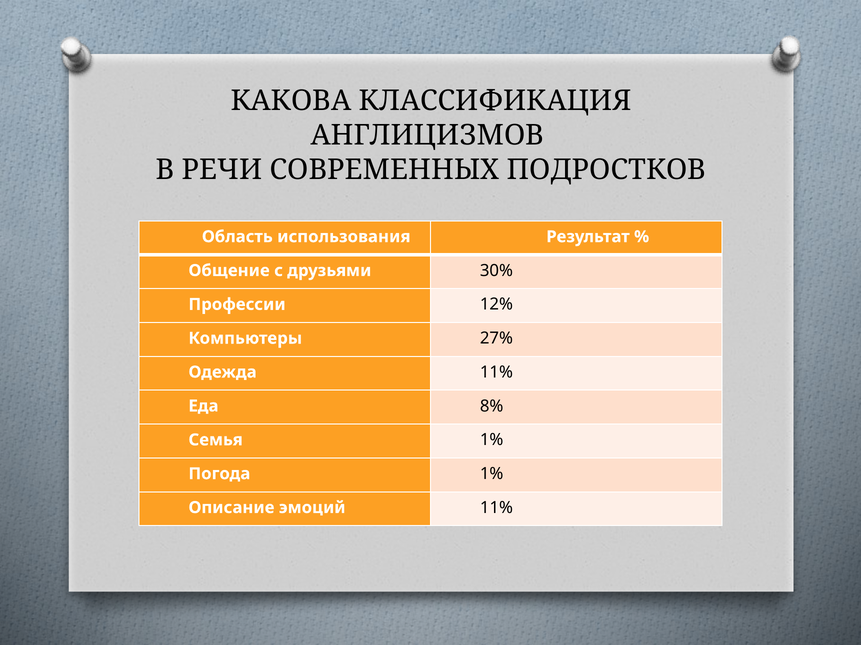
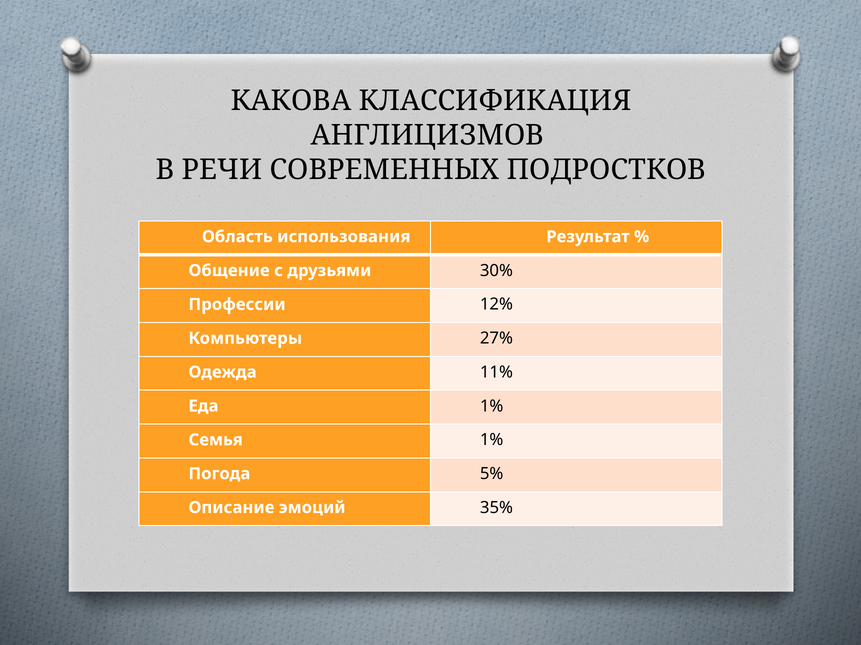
Еда 8%: 8% -> 1% (492, 406)
Погода 1%: 1% -> 5% (492, 474)
эмоций 11%: 11% -> 35% (496, 508)
